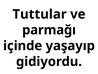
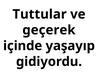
parmağı: parmağı -> geçerek (49, 30)
